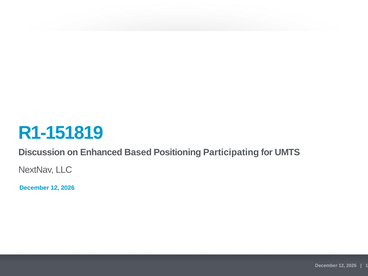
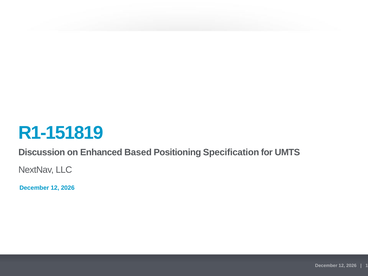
Participating: Participating -> Specification (231, 152)
